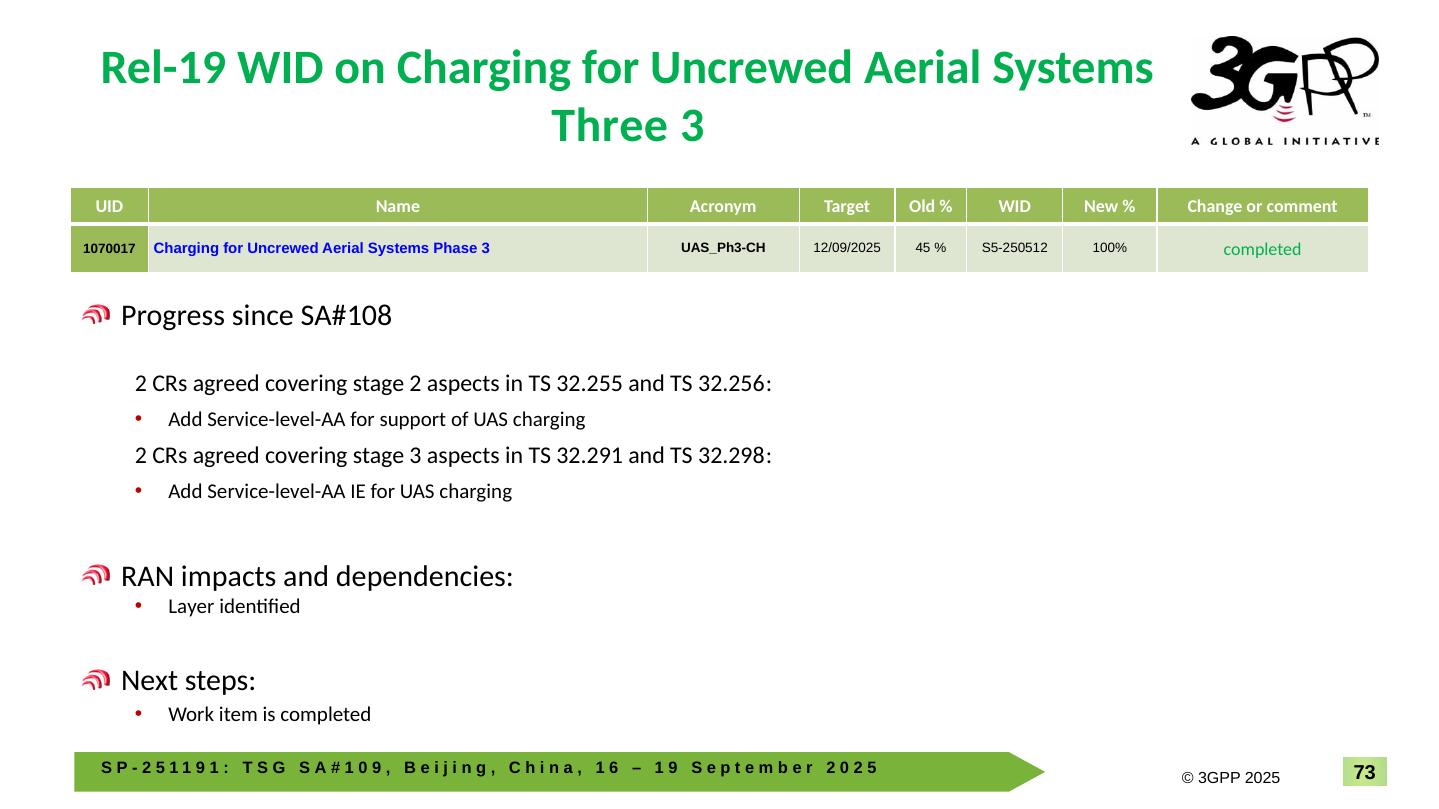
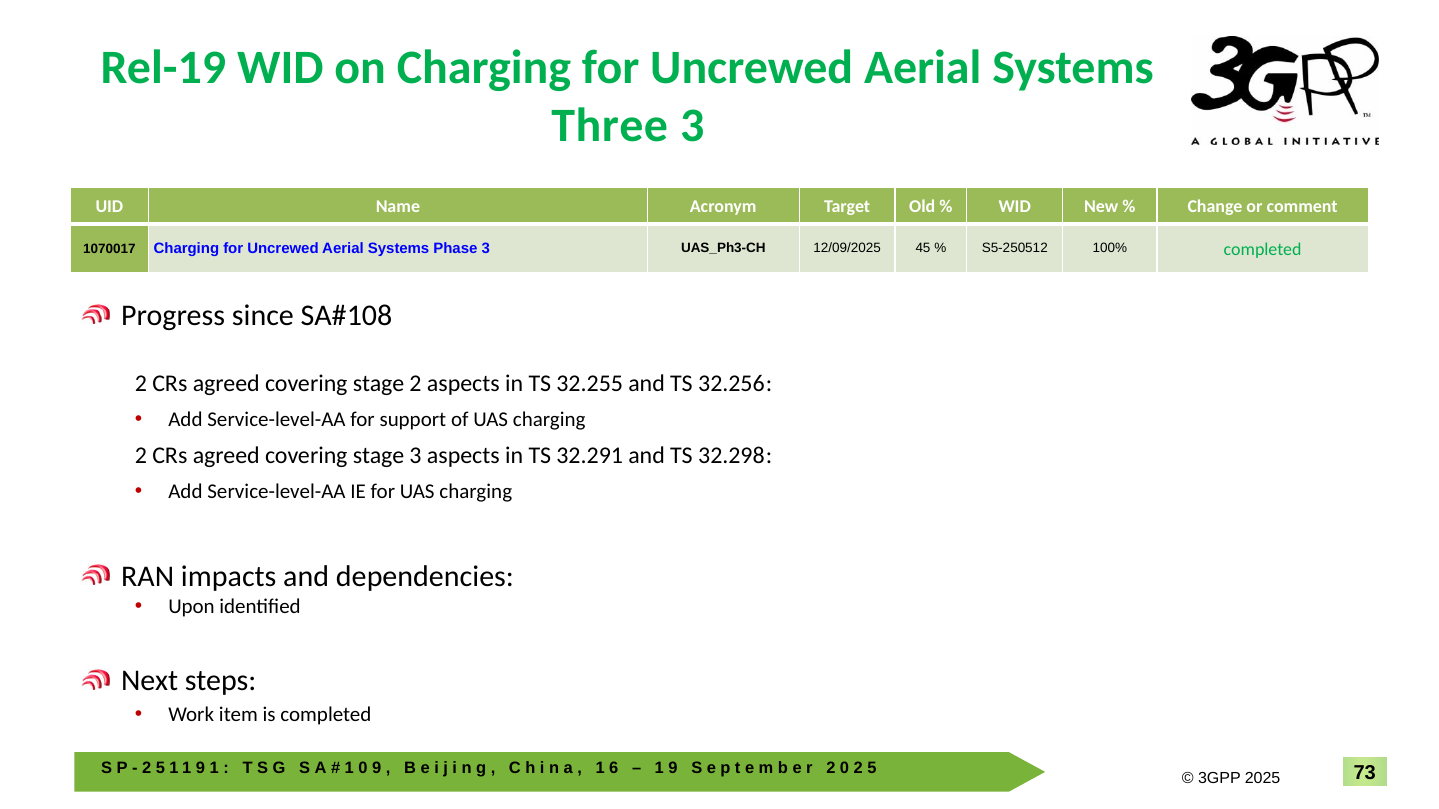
Layer: Layer -> Upon (192, 607)
